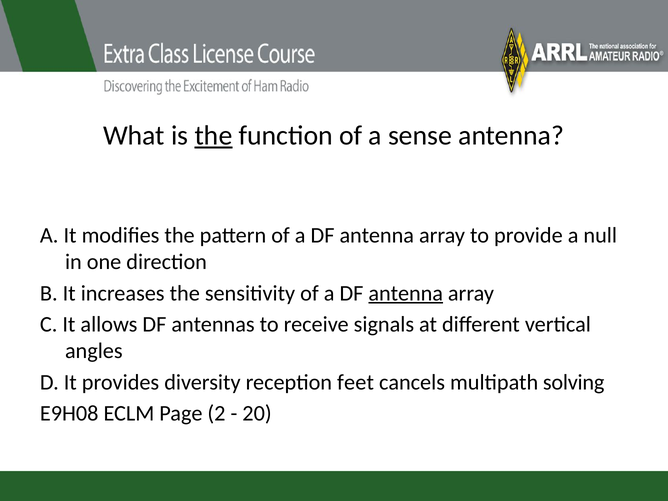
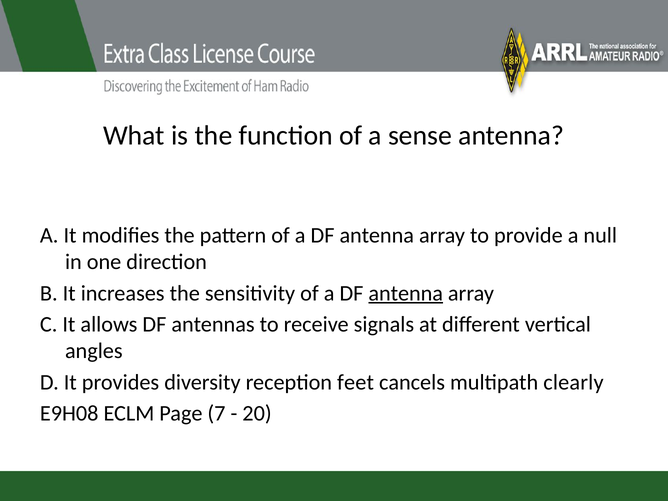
the underline: present -> none (213, 135)
solving: solving -> clearly (573, 382)
2: 2 -> 7 (216, 413)
